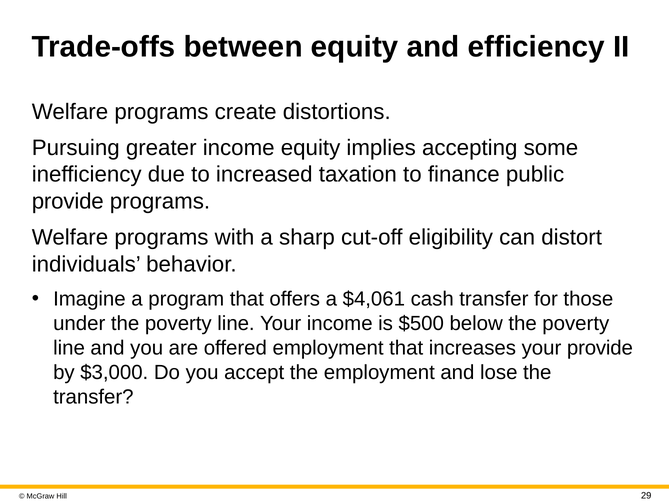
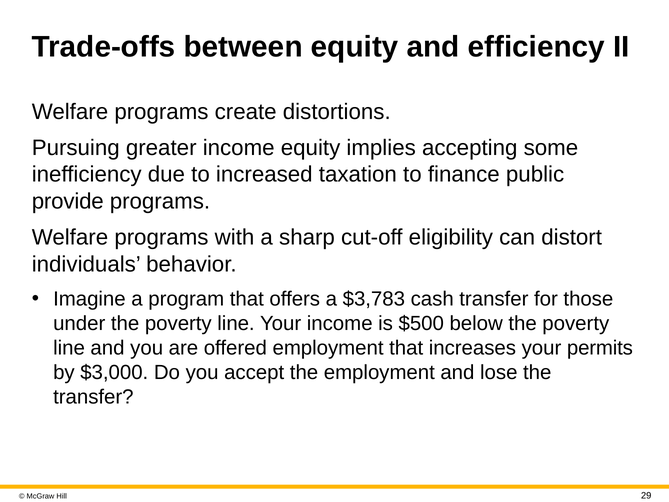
$4,061: $4,061 -> $3,783 (374, 299)
your provide: provide -> permits (600, 348)
